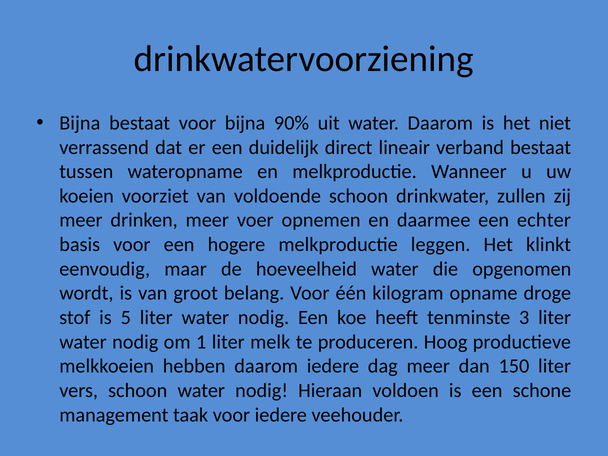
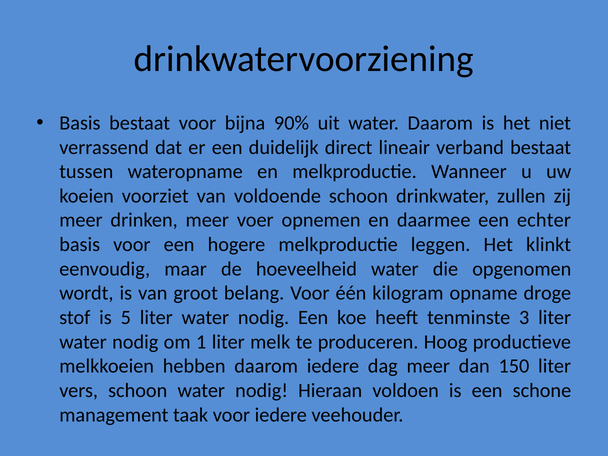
Bijna: Bijna -> Basis (80, 123)
